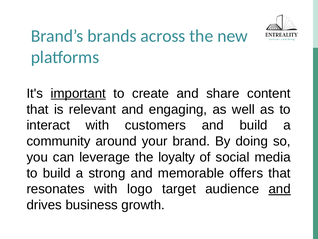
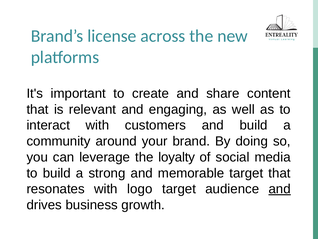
brands: brands -> license (112, 36)
important underline: present -> none (78, 93)
memorable offers: offers -> target (246, 173)
